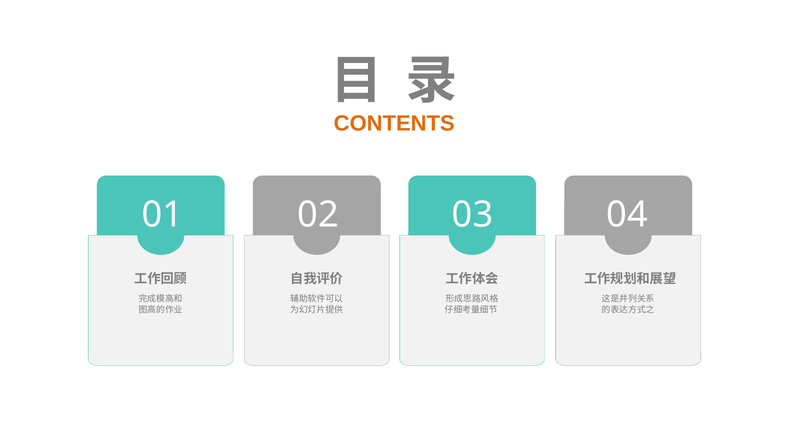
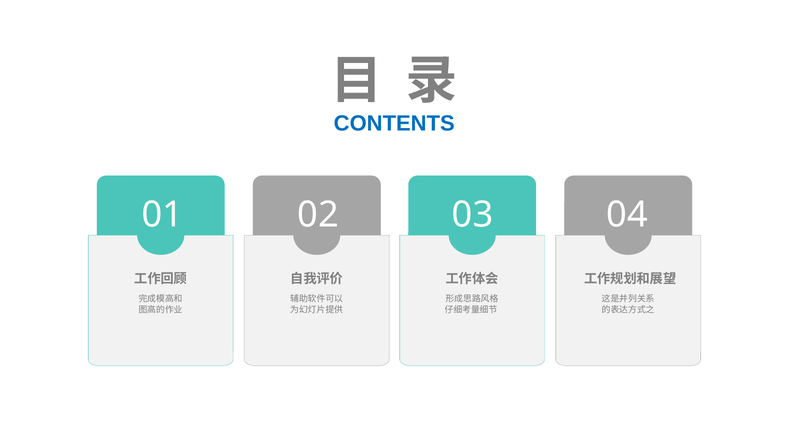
CONTENTS colour: orange -> blue (394, 123)
